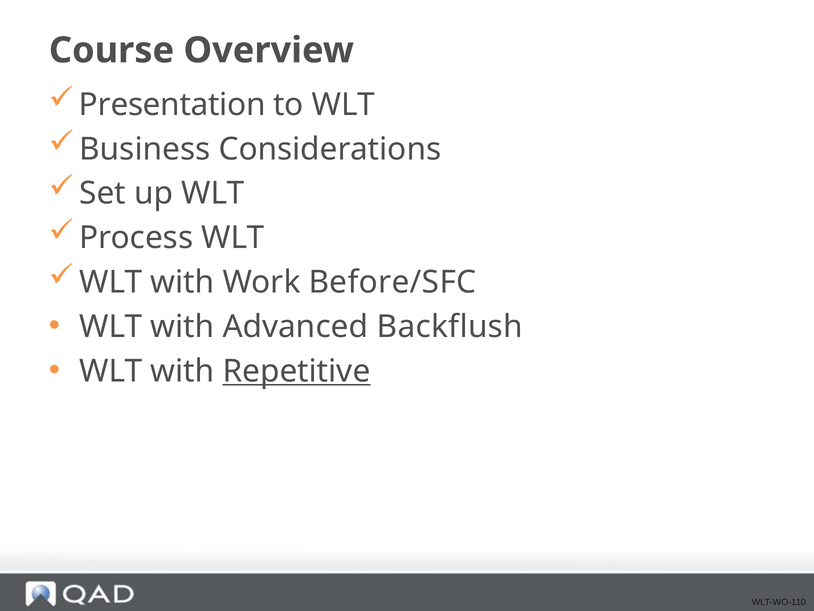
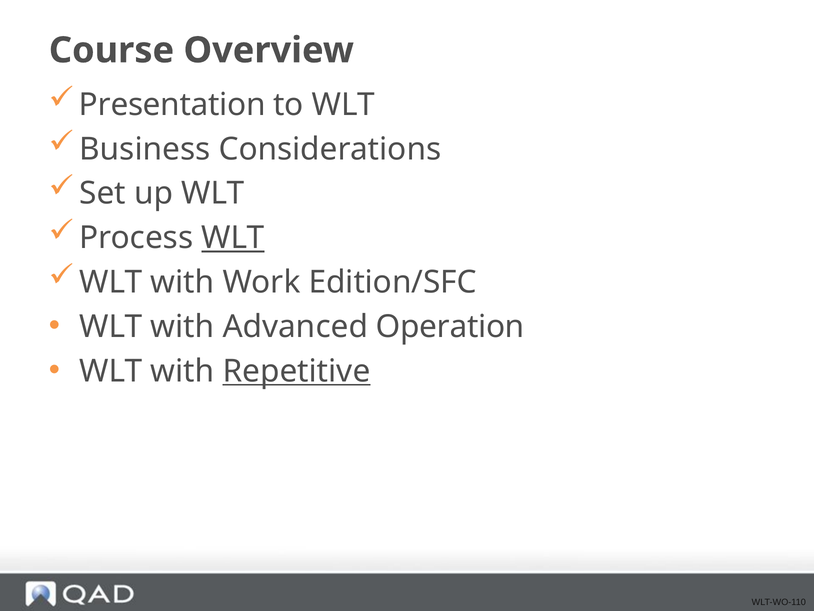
WLT underline: none -> present (233, 238)
Before/SFC: Before/SFC -> Edition/SFC (393, 282)
Backflush: Backflush -> Operation (450, 326)
